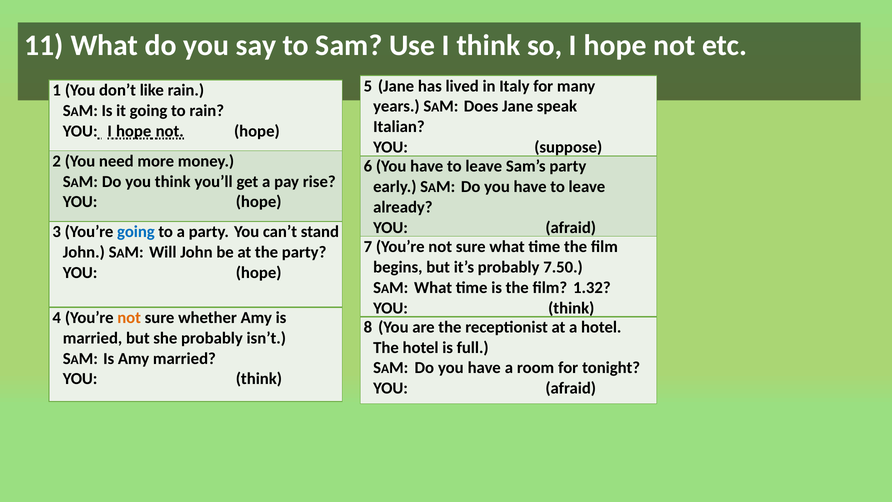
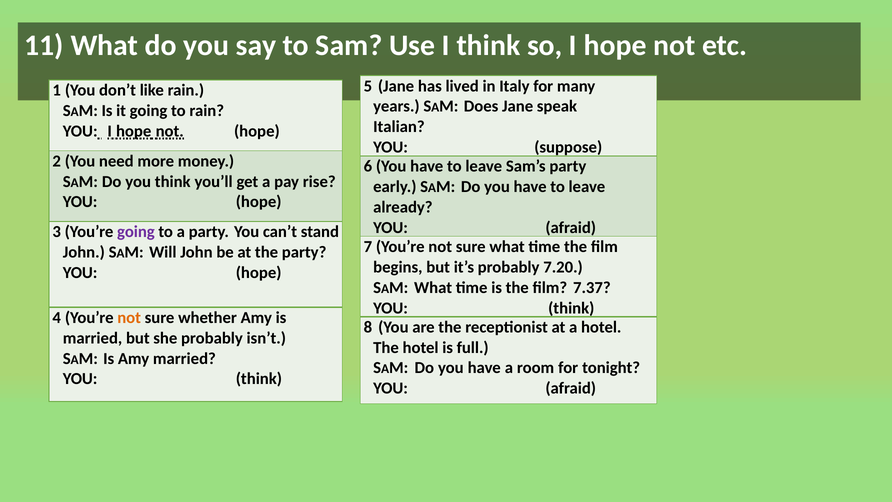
going colour: blue -> purple (136, 232)
7.50: 7.50 -> 7.20 (563, 267)
1.32: 1.32 -> 7.37 (592, 287)
